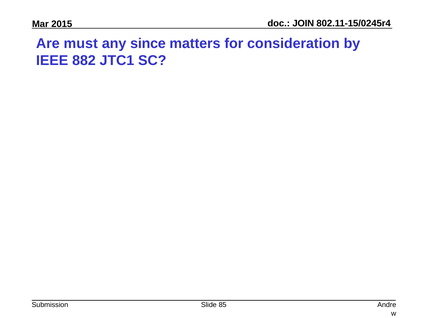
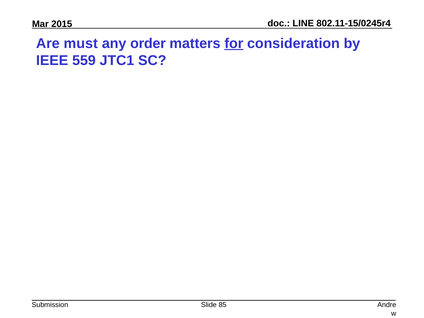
JOIN: JOIN -> LINE (303, 23)
since: since -> order (148, 43)
for underline: none -> present (234, 43)
882: 882 -> 559 (84, 60)
